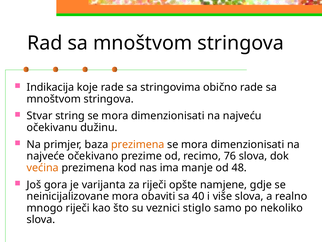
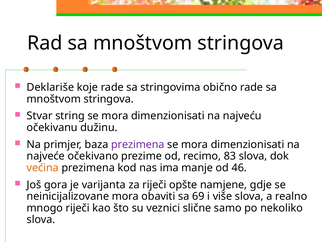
Indikacija: Indikacija -> Deklariše (50, 87)
prezimena colour: orange -> purple (138, 144)
76: 76 -> 83 (230, 156)
48: 48 -> 46 (239, 167)
40: 40 -> 69 (198, 196)
stiglo: stiglo -> slične (197, 208)
